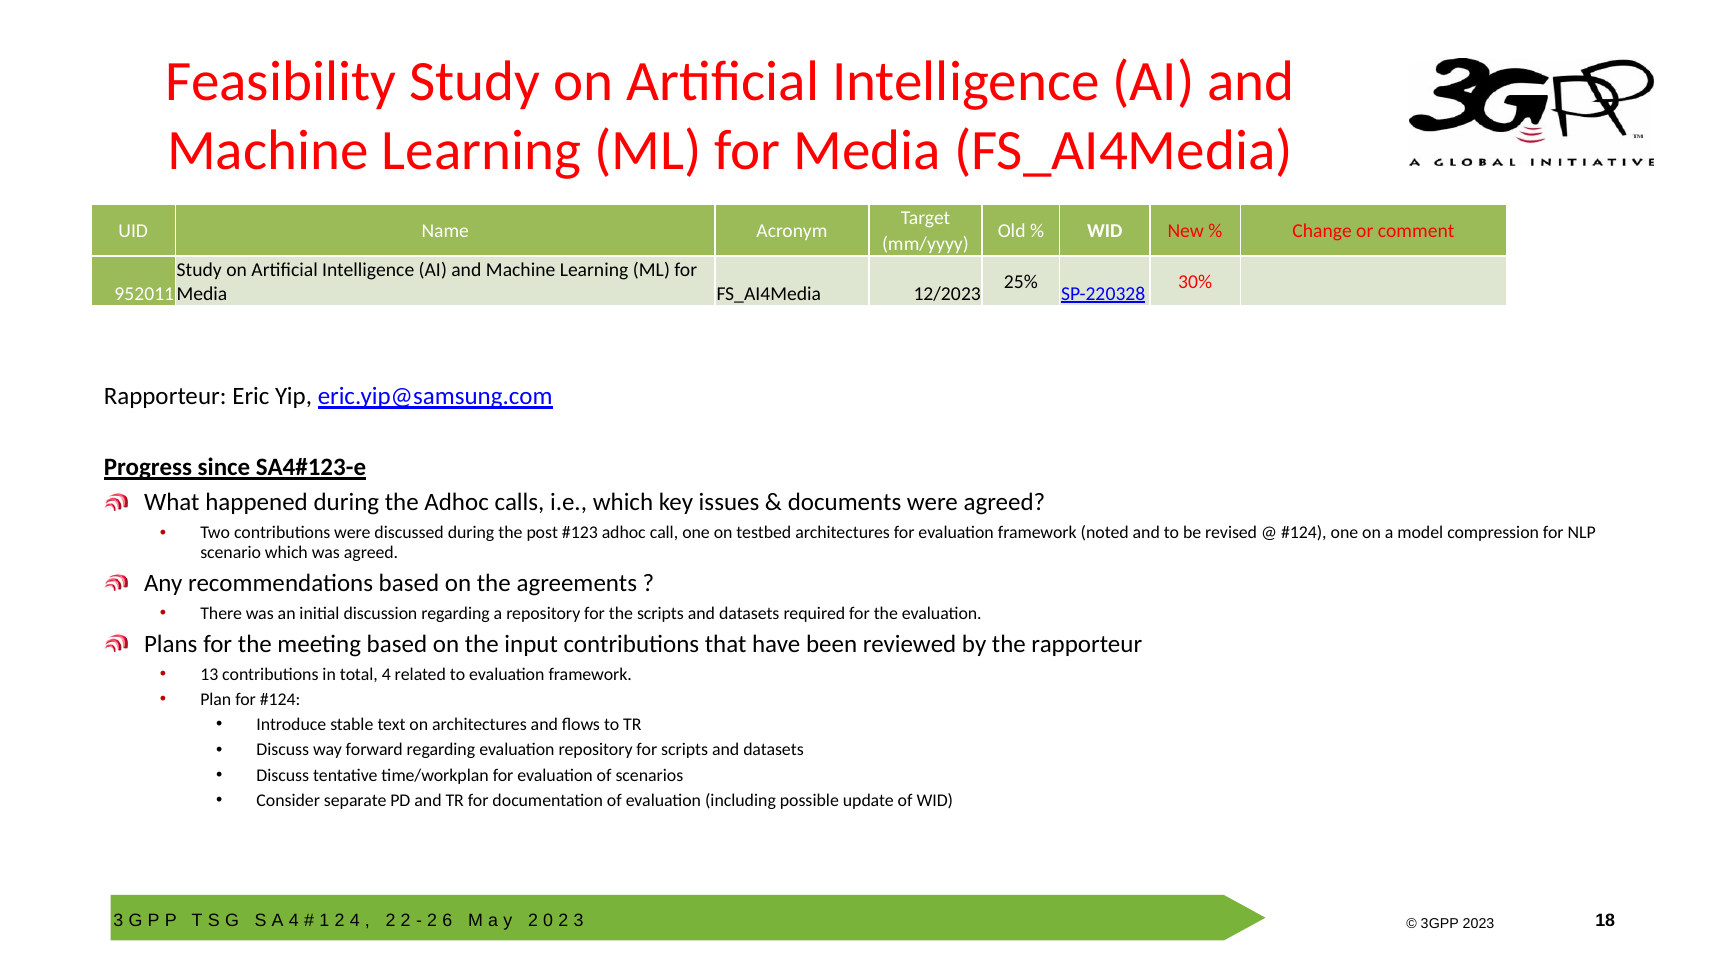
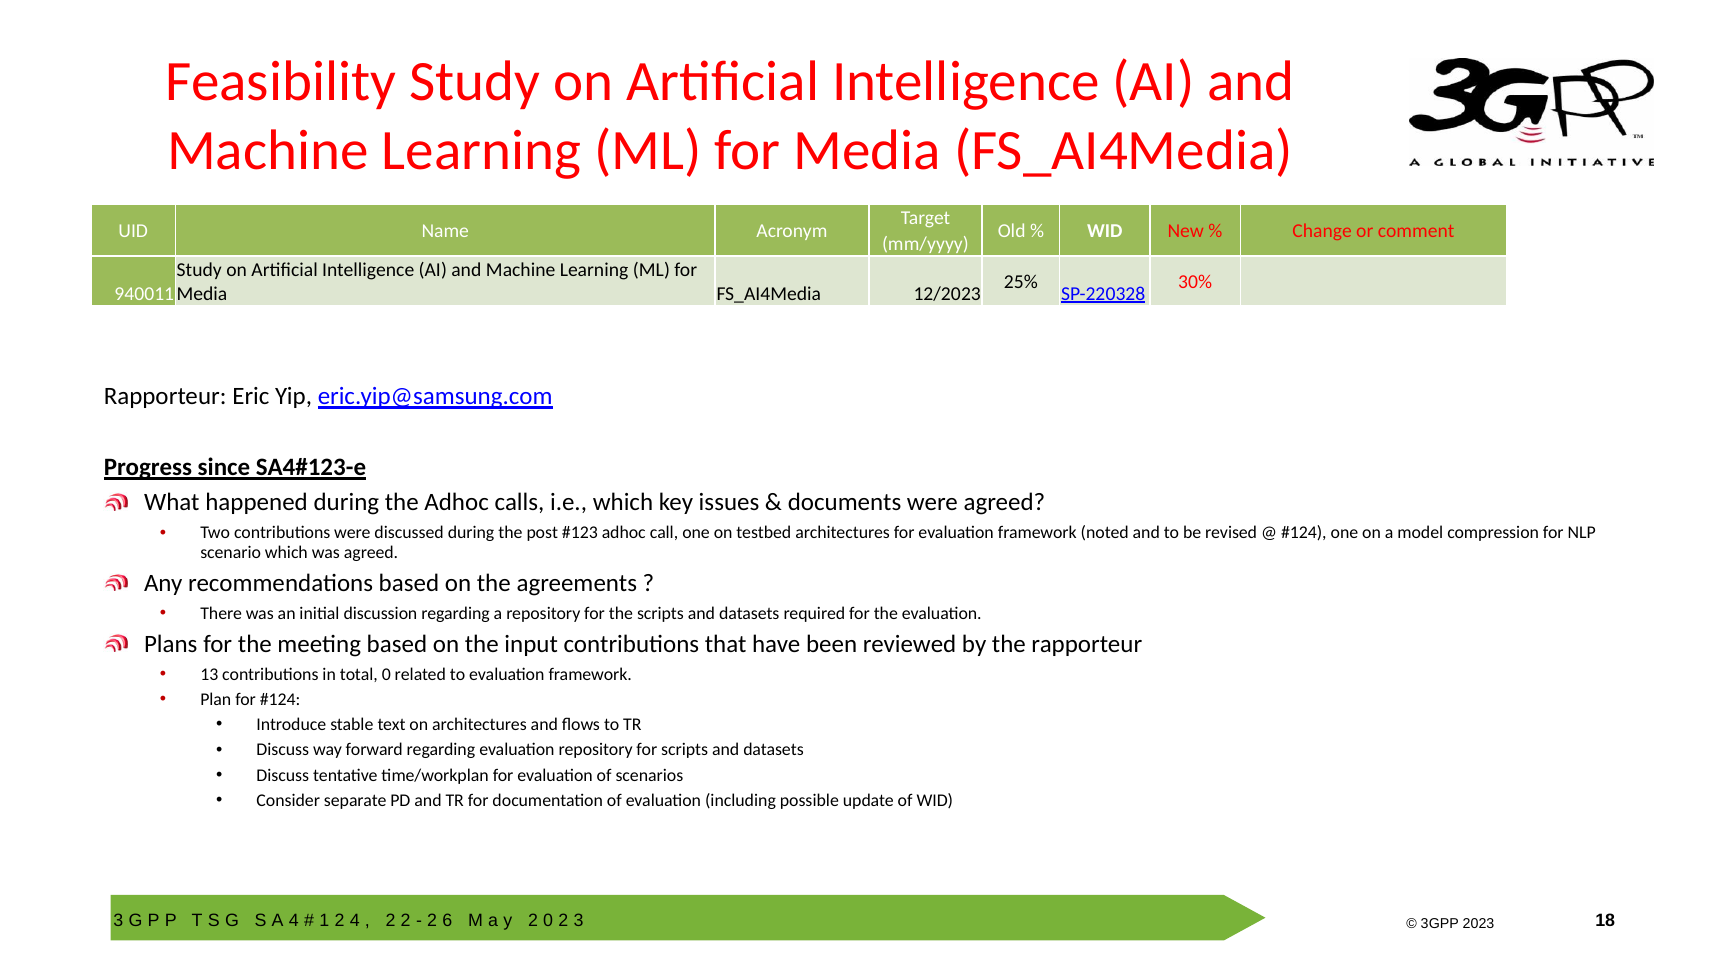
952011: 952011 -> 940011 (144, 294)
total 4: 4 -> 0 (386, 674)
